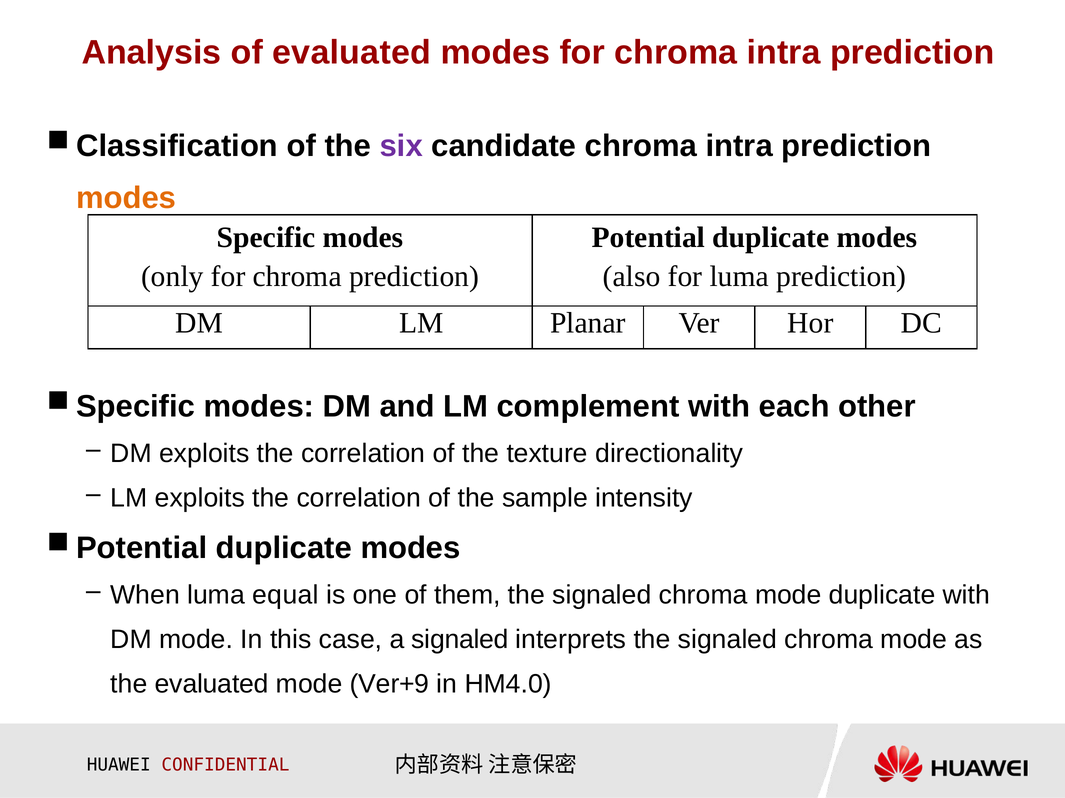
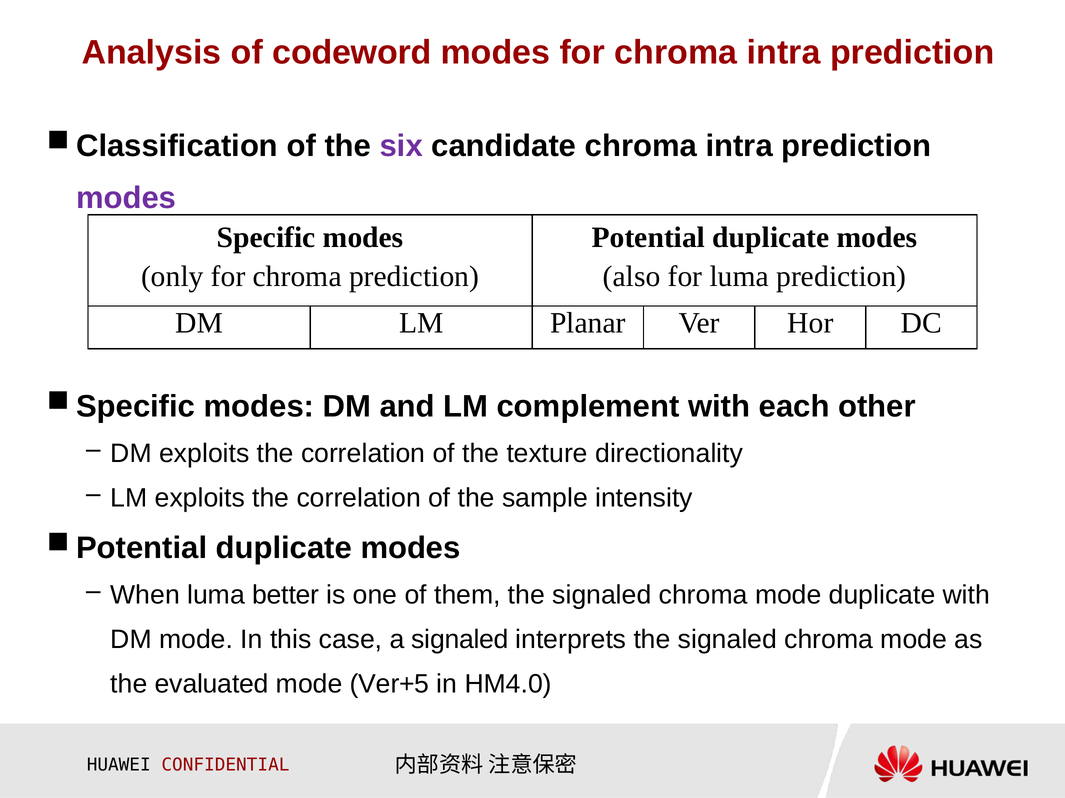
of evaluated: evaluated -> codeword (352, 53)
modes colour: orange -> purple (126, 198)
equal: equal -> better (286, 595)
Ver+9: Ver+9 -> Ver+5 (390, 685)
